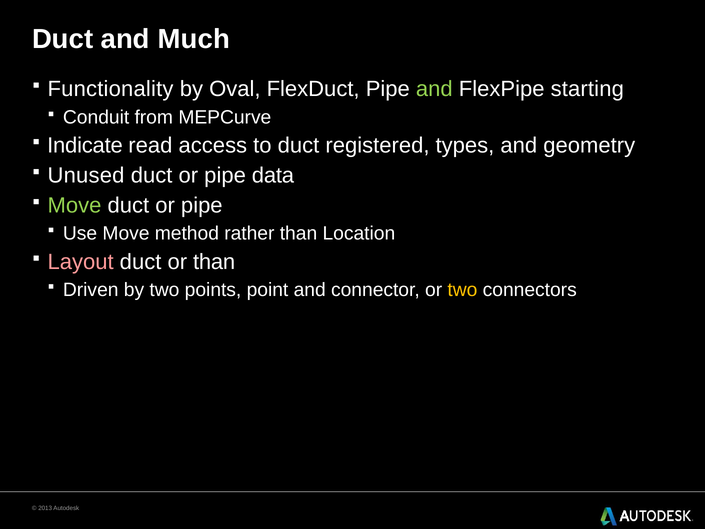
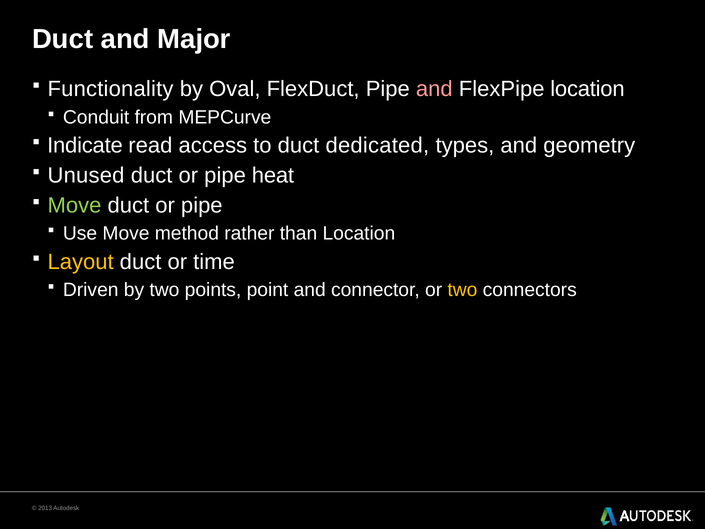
Much: Much -> Major (194, 39)
and colour: light green -> pink (434, 89)
FlexPipe starting: starting -> location (587, 89)
registered: registered -> dedicated (377, 146)
data: data -> heat (273, 175)
Layout colour: pink -> yellow (81, 262)
or than: than -> time (214, 262)
